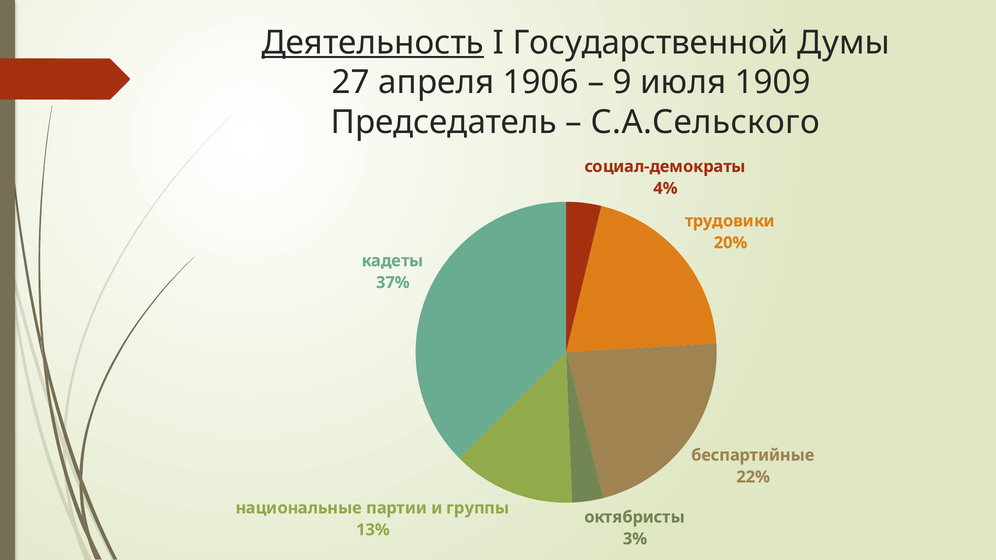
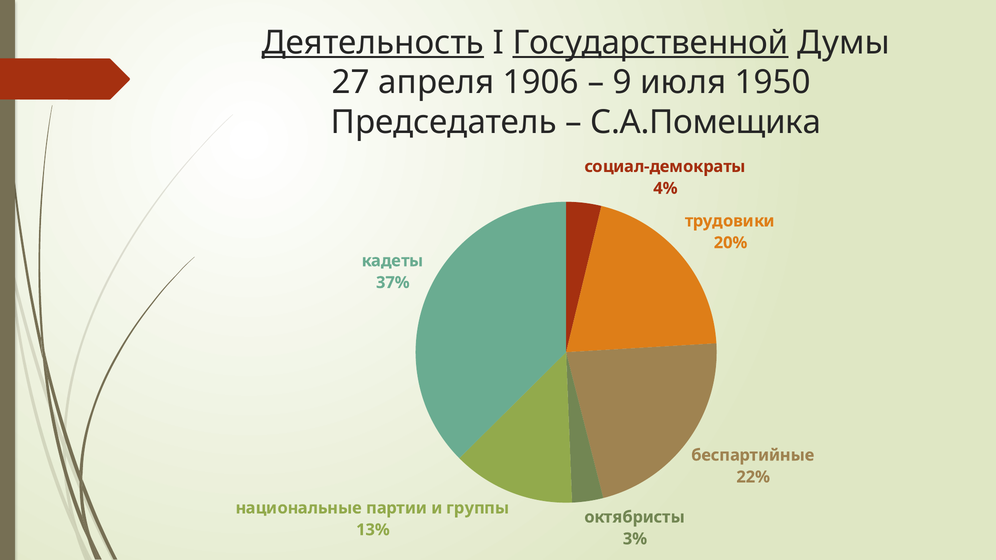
Государственной underline: none -> present (651, 43)
1909: 1909 -> 1950 (773, 82)
С.А.Сельского: С.А.Сельского -> С.А.Помещика (706, 122)
